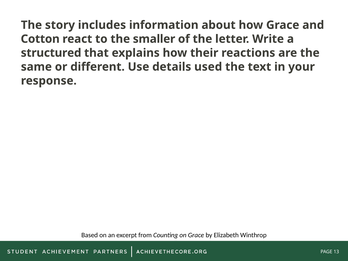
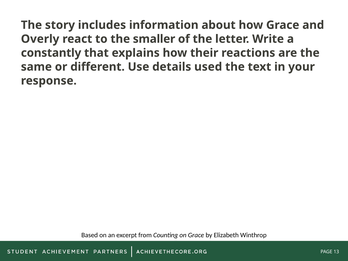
Cotton: Cotton -> Overly (40, 39)
structured: structured -> constantly (51, 53)
